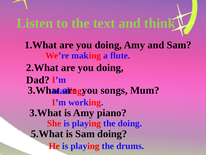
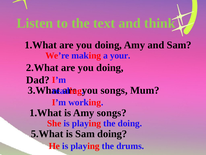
flute: flute -> your (120, 55)
3.What: 3.What -> 1.What (46, 113)
Amy piano: piano -> songs (112, 113)
